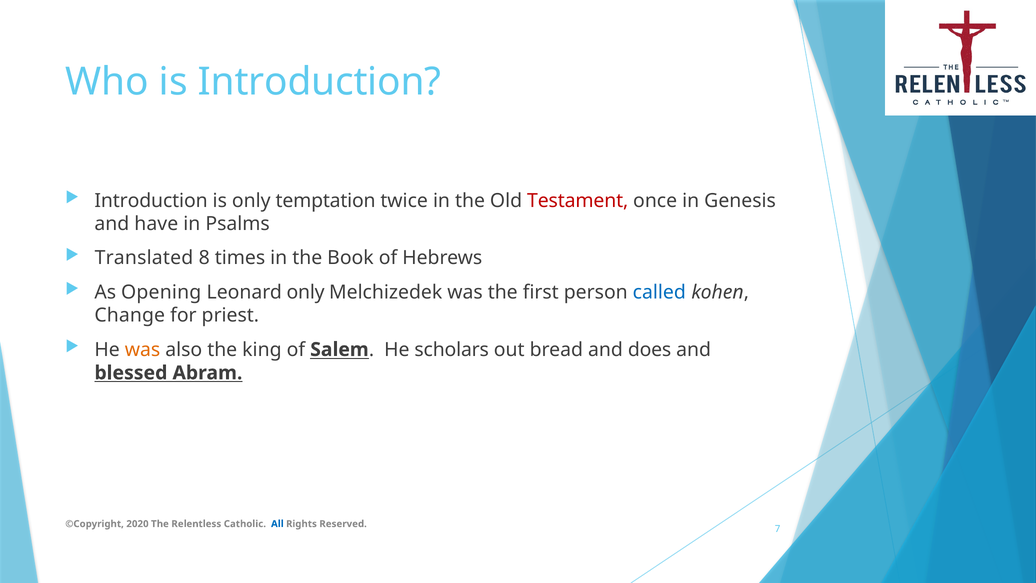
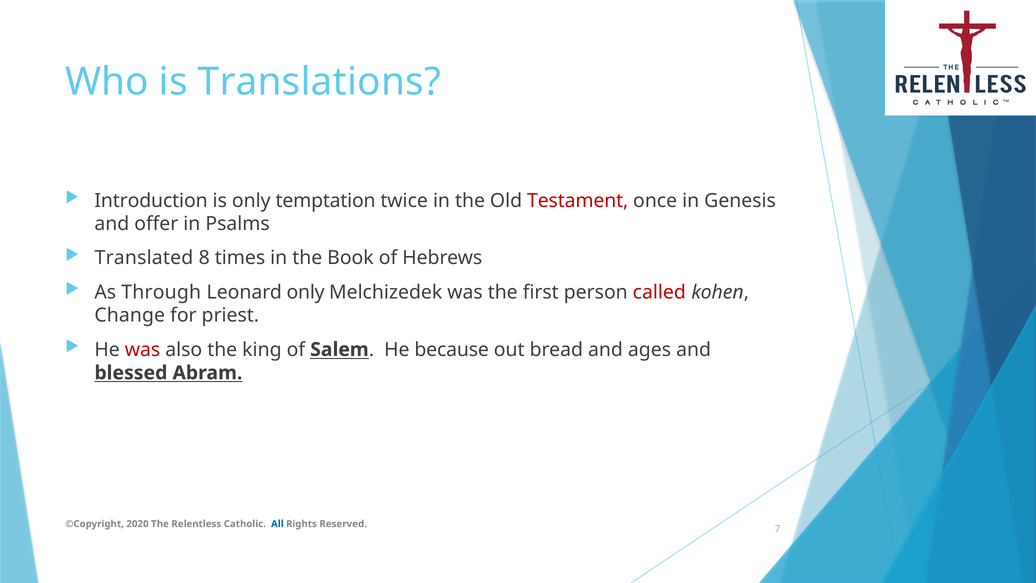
is Introduction: Introduction -> Translations (319, 82)
have: have -> offer (156, 224)
Opening: Opening -> Through (161, 292)
called colour: blue -> red (659, 292)
was colour: orange -> red (143, 349)
scholars: scholars -> because (452, 349)
does: does -> ages (649, 349)
